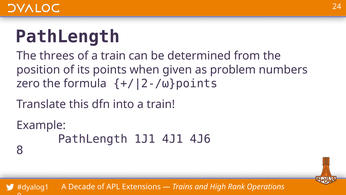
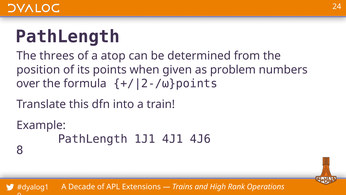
of a train: train -> atop (113, 56)
zero: zero -> over (28, 83)
